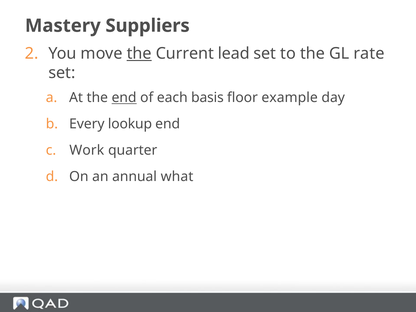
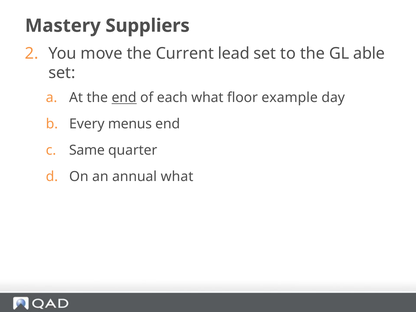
the underline: present -> none (139, 53)
rate: rate -> able (369, 53)
each basis: basis -> what (207, 98)
lookup: lookup -> menus (130, 124)
Work: Work -> Same (87, 150)
